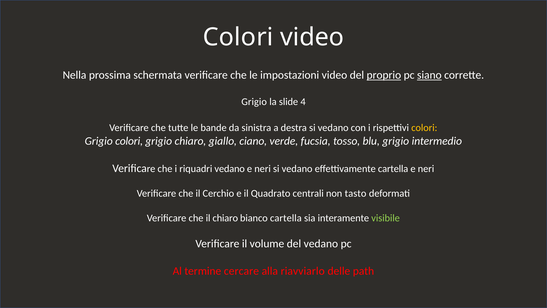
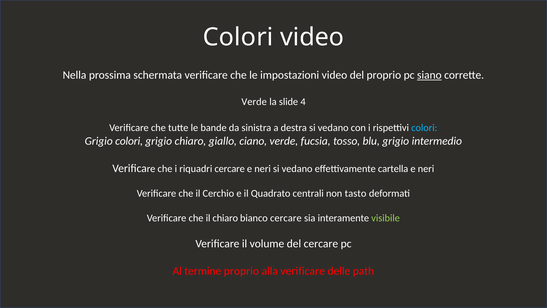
proprio underline: present -> none (384, 75)
Grigio: Grigio -> Verde (254, 102)
colori colour: yellow -> light blue (424, 128)
riquadri vedano: vedano -> cercare (230, 169)
bianco cartella: cartella -> cercare (286, 218)
del vedano: vedano -> cercare (321, 243)
termine cercare: cercare -> proprio (241, 271)
alla riavviarlo: riavviarlo -> verificare (303, 271)
